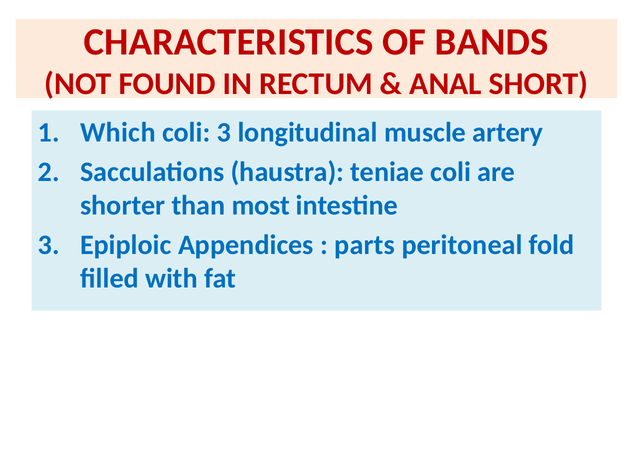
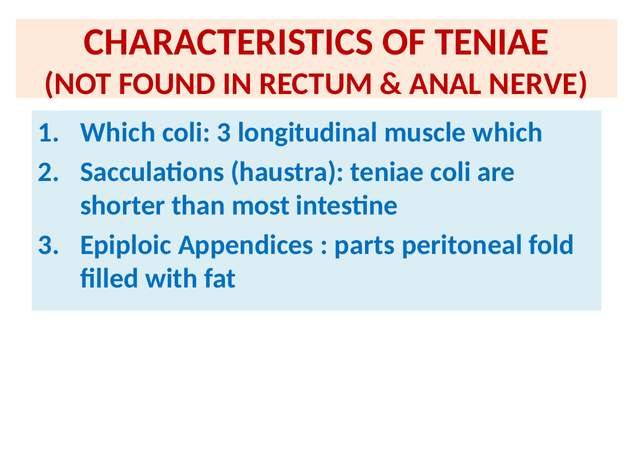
OF BANDS: BANDS -> TENIAE (492, 42)
SHORT: SHORT -> NERVE (538, 84)
muscle artery: artery -> which (508, 133)
